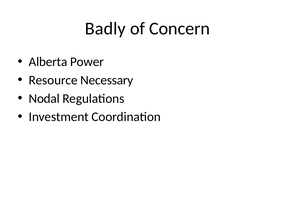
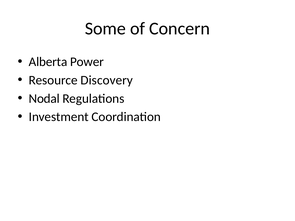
Badly: Badly -> Some (105, 29)
Necessary: Necessary -> Discovery (107, 80)
